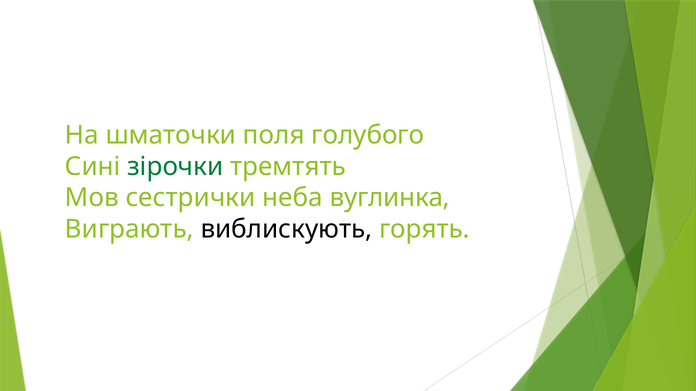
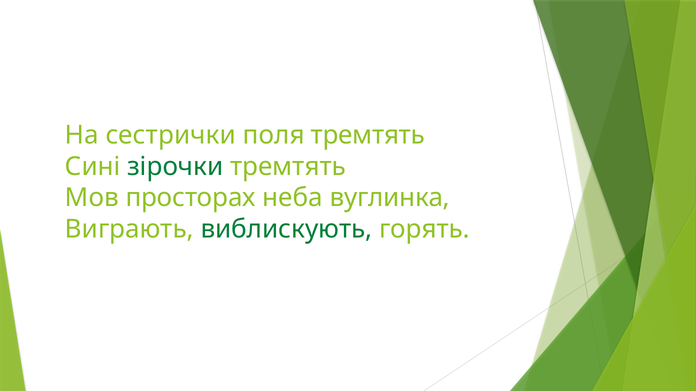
шматочки: шматочки -> сестрички (171, 135)
поля голубого: голубого -> тремтять (368, 135)
сестрички: сестрички -> просторах (191, 198)
виблискують colour: black -> green (286, 229)
